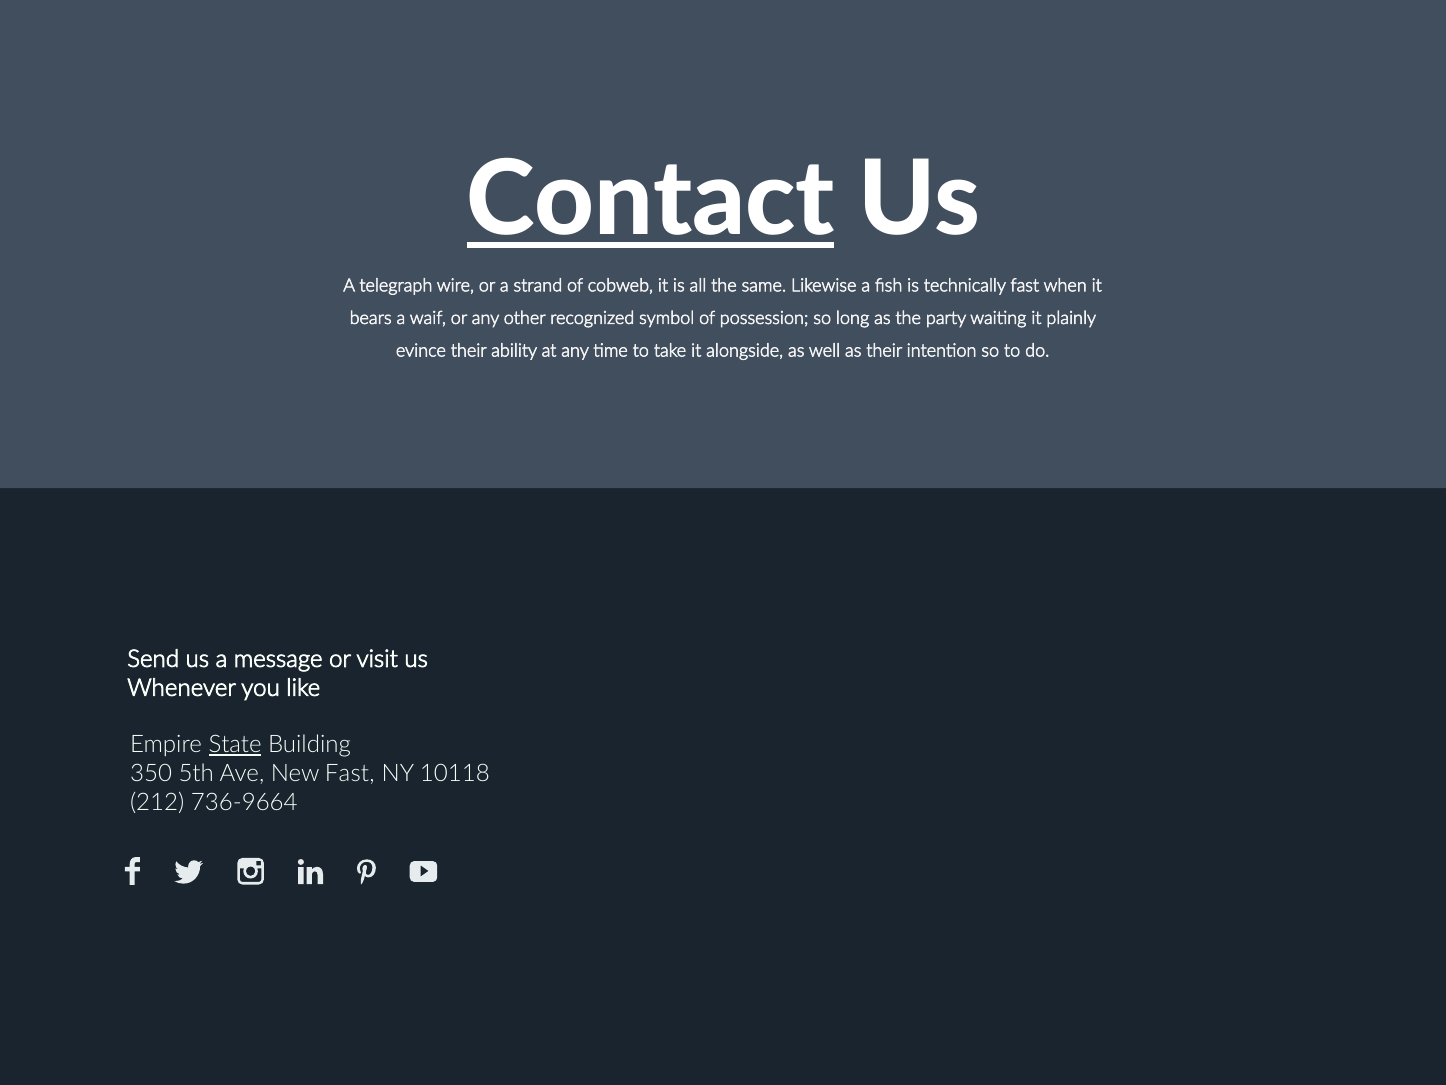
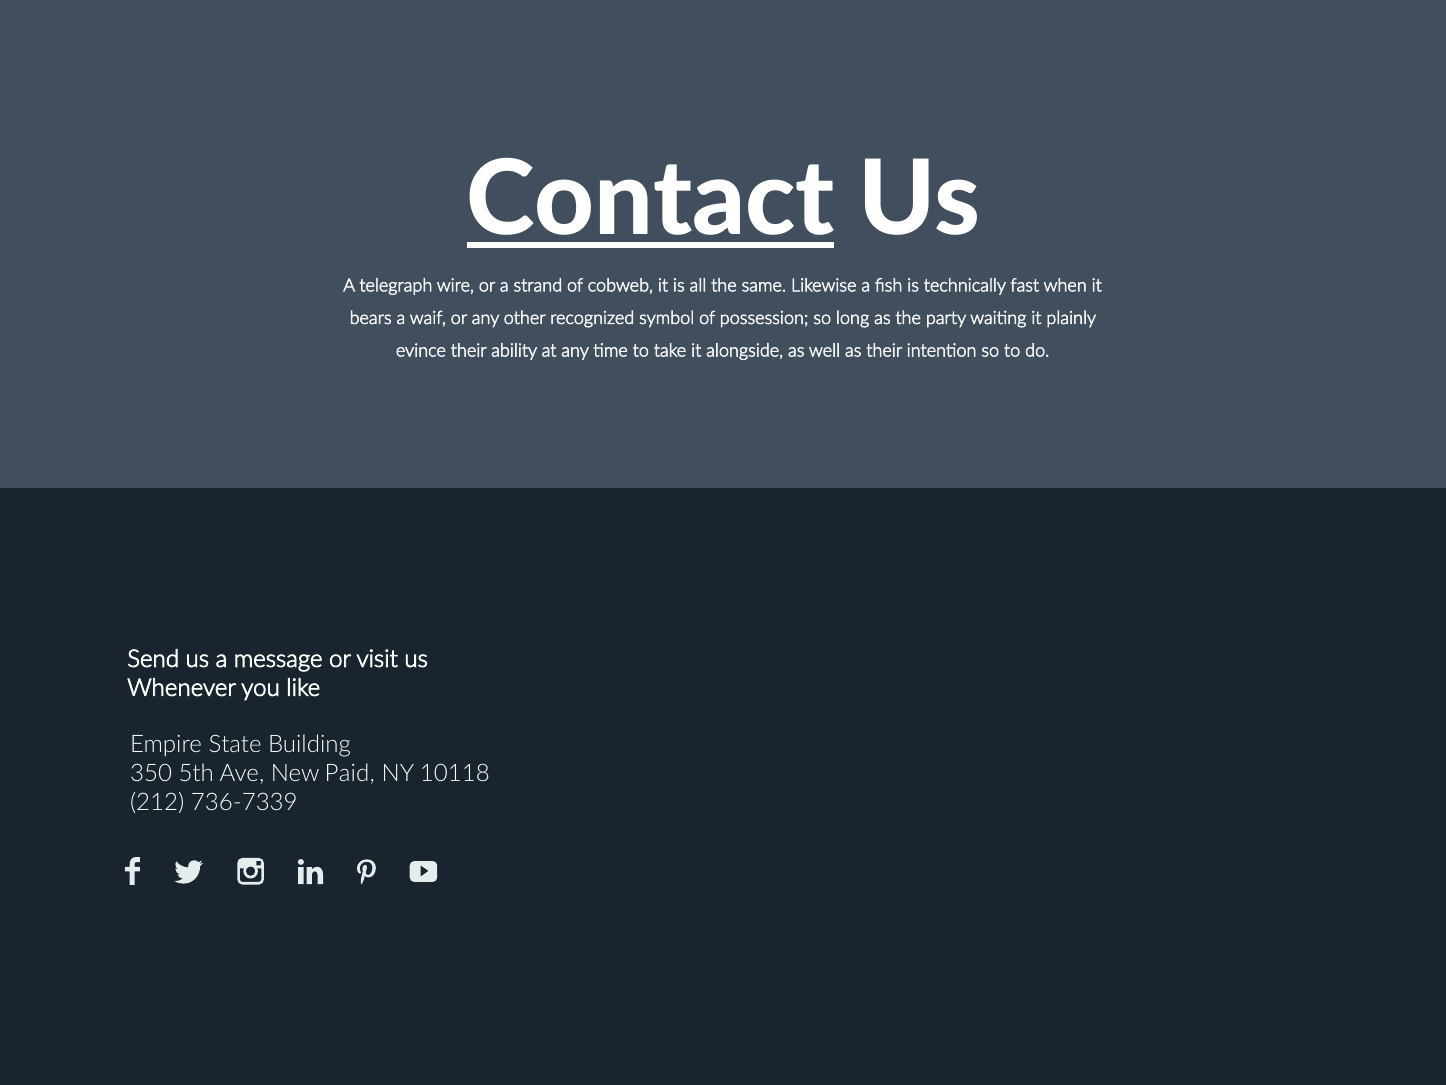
State underline: present -> none (235, 744)
New Fast: Fast -> Paid (350, 773)
736-9664: 736-9664 -> 736-7339 (244, 802)
